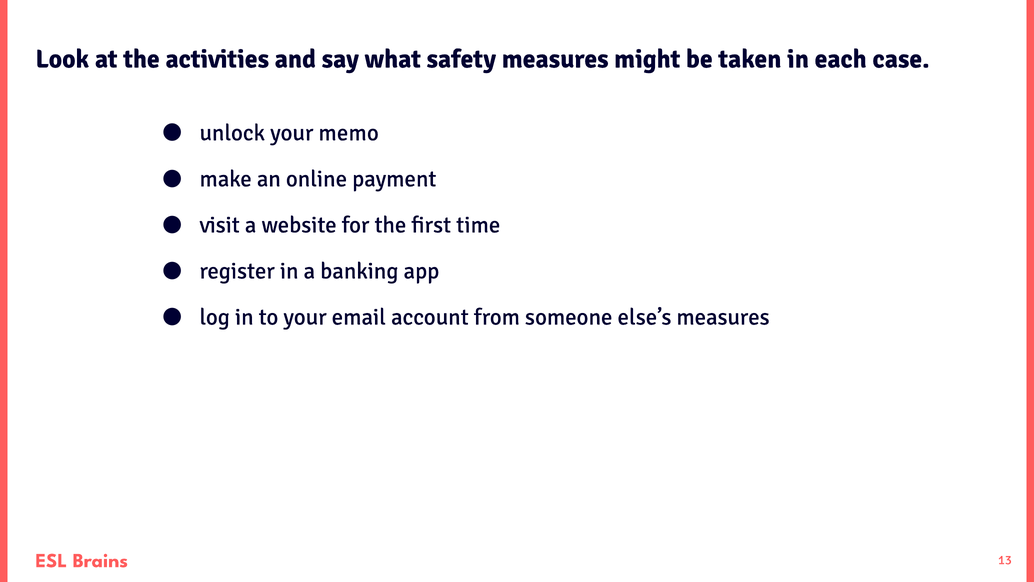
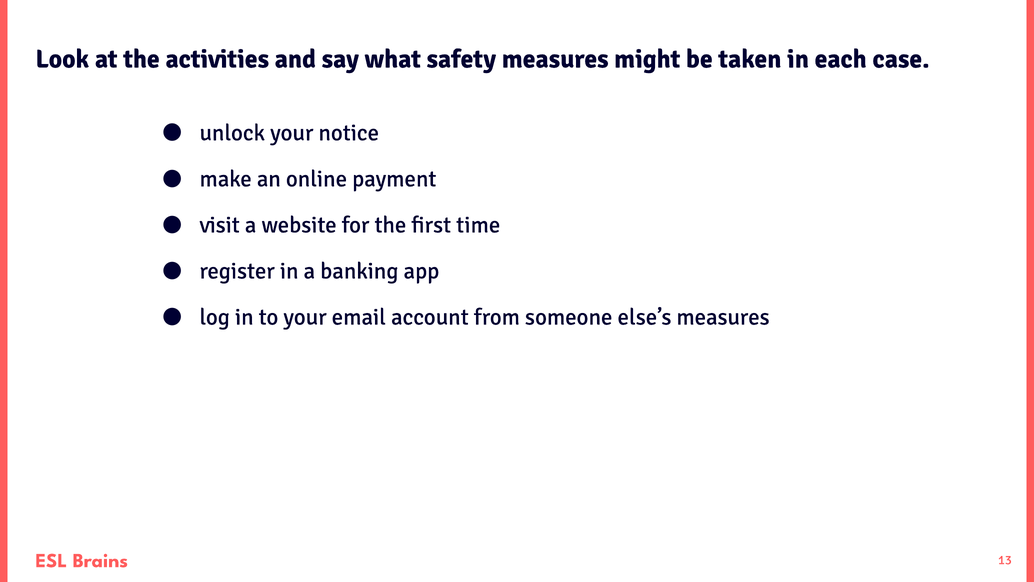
memo: memo -> notice (349, 133)
